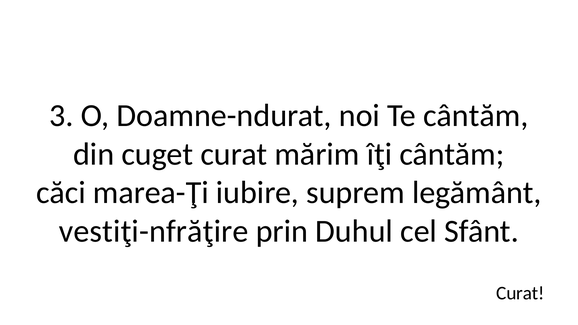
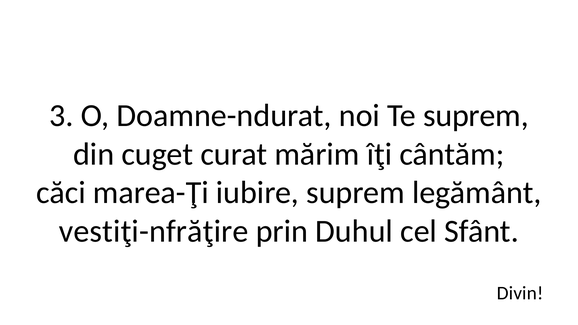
Te cântăm: cântăm -> suprem (476, 116)
Curat: Curat -> Divin (520, 293)
